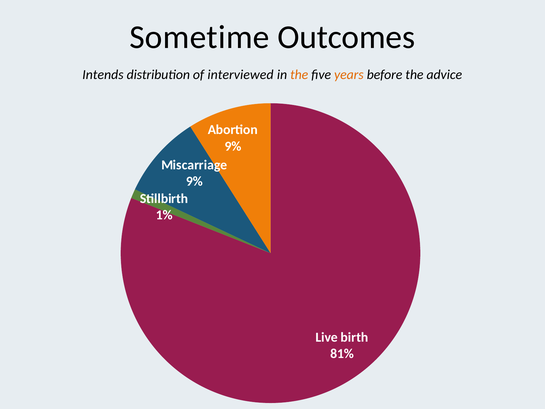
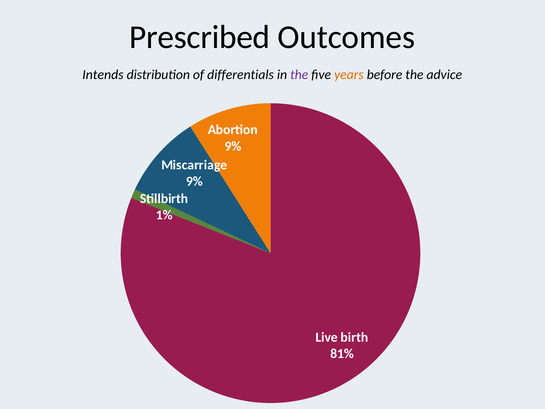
Sometime: Sometime -> Prescribed (200, 37)
interviewed: interviewed -> differentials (241, 75)
the colour: orange -> purple (299, 75)
